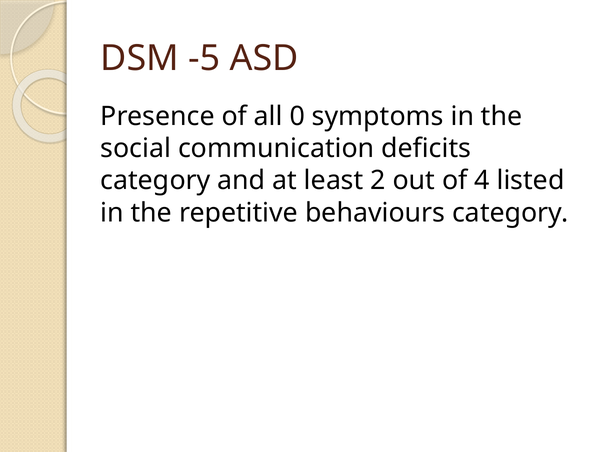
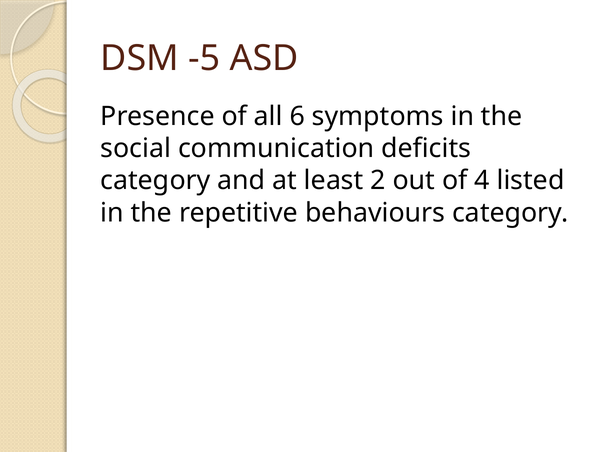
0: 0 -> 6 (297, 116)
